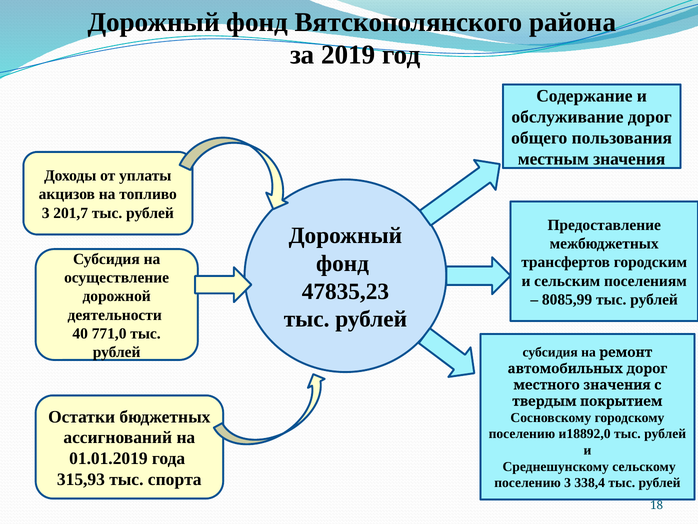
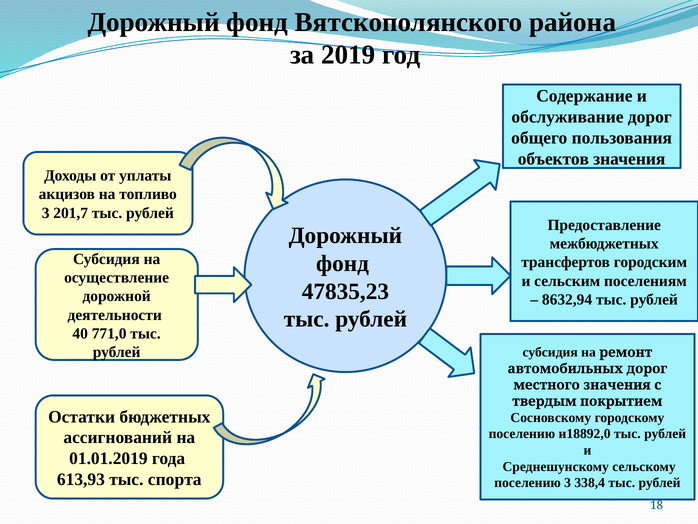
местным: местным -> объектов (553, 159)
8085,99: 8085,99 -> 8632,94 (567, 299)
315,93: 315,93 -> 613,93 (81, 479)
